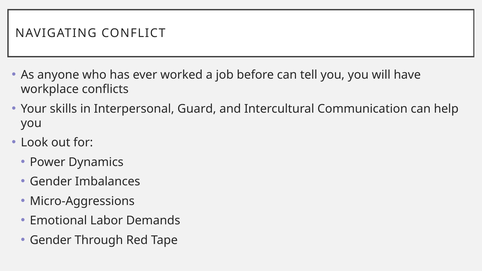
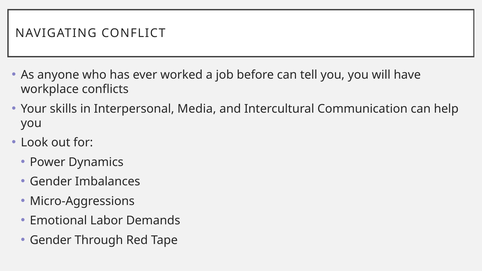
Guard: Guard -> Media (197, 109)
